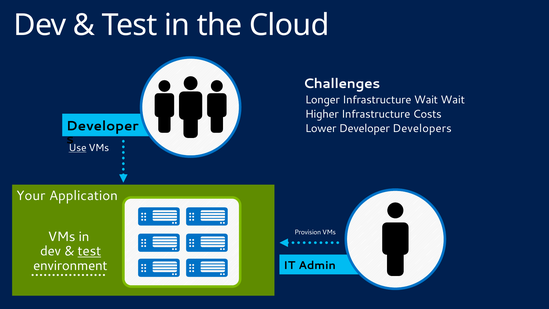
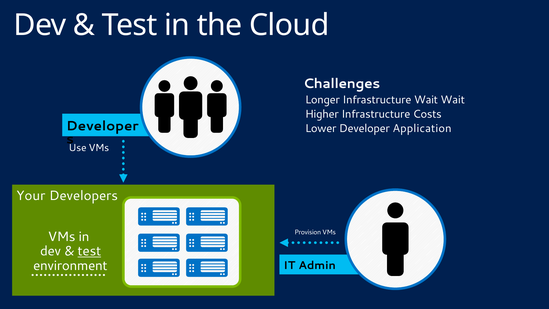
Developers: Developers -> Application (422, 128)
Use underline: present -> none (78, 148)
Application: Application -> Developers (84, 195)
